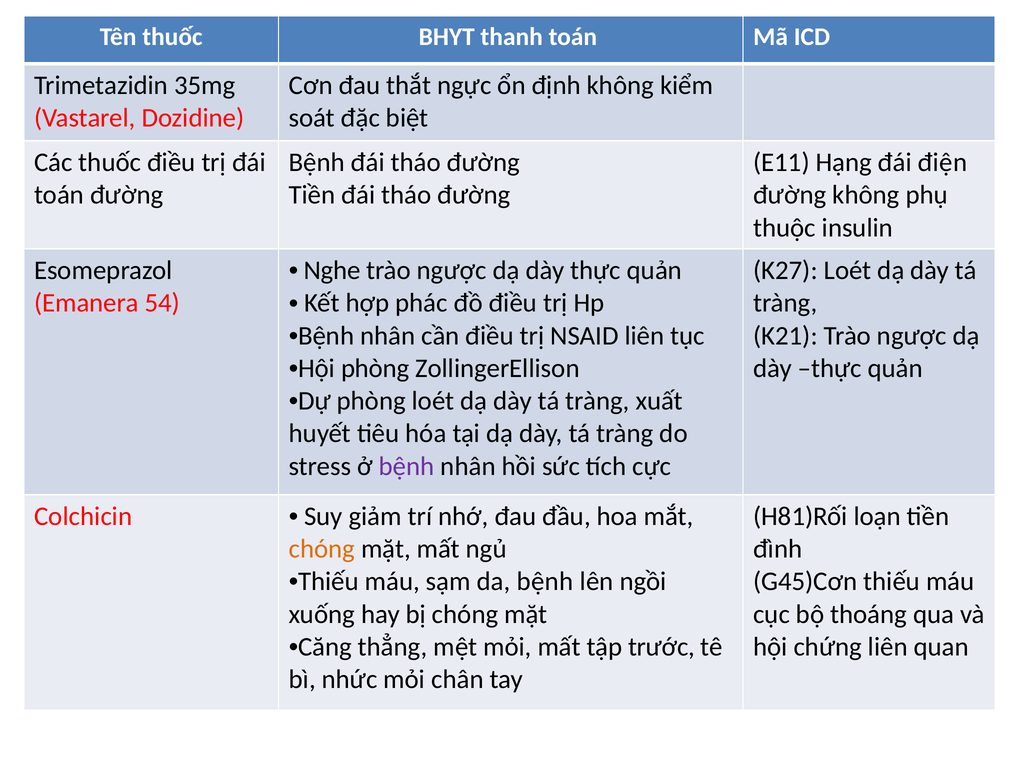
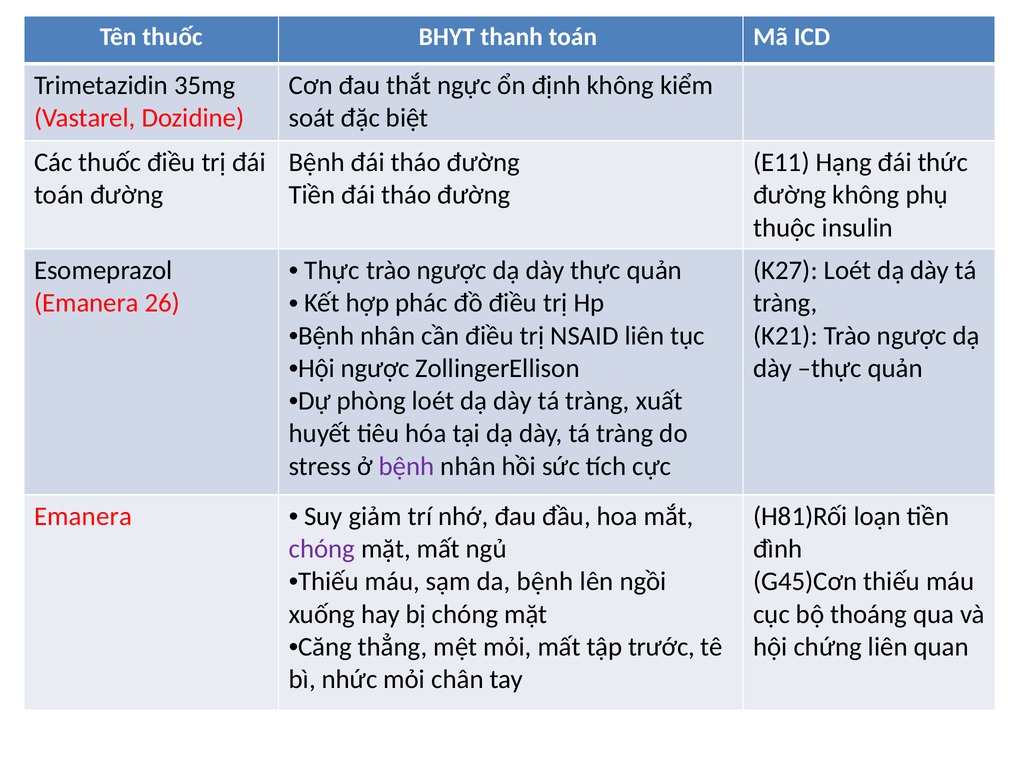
điện: điện -> thức (943, 163)
Nghe: Nghe -> Thực (332, 271)
54: 54 -> 26 (162, 303)
Hội phòng: phòng -> ngược (375, 368)
Colchicin: Colchicin -> Emanera (83, 517)
chóng colour: orange -> purple (322, 549)
